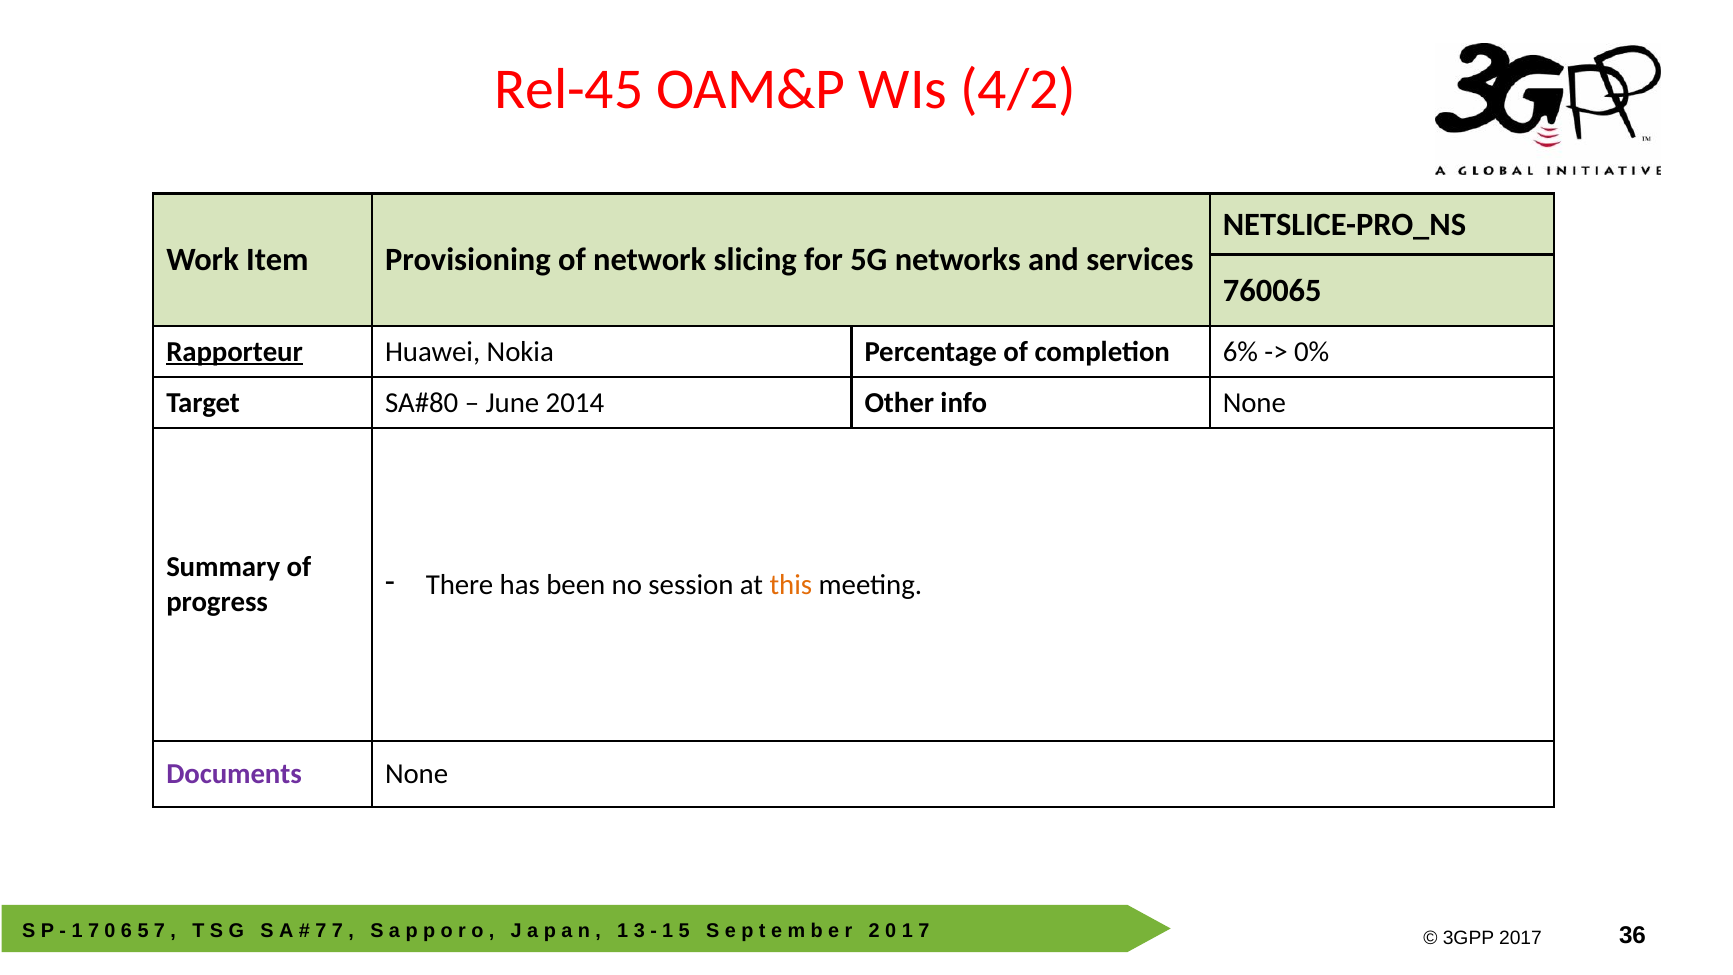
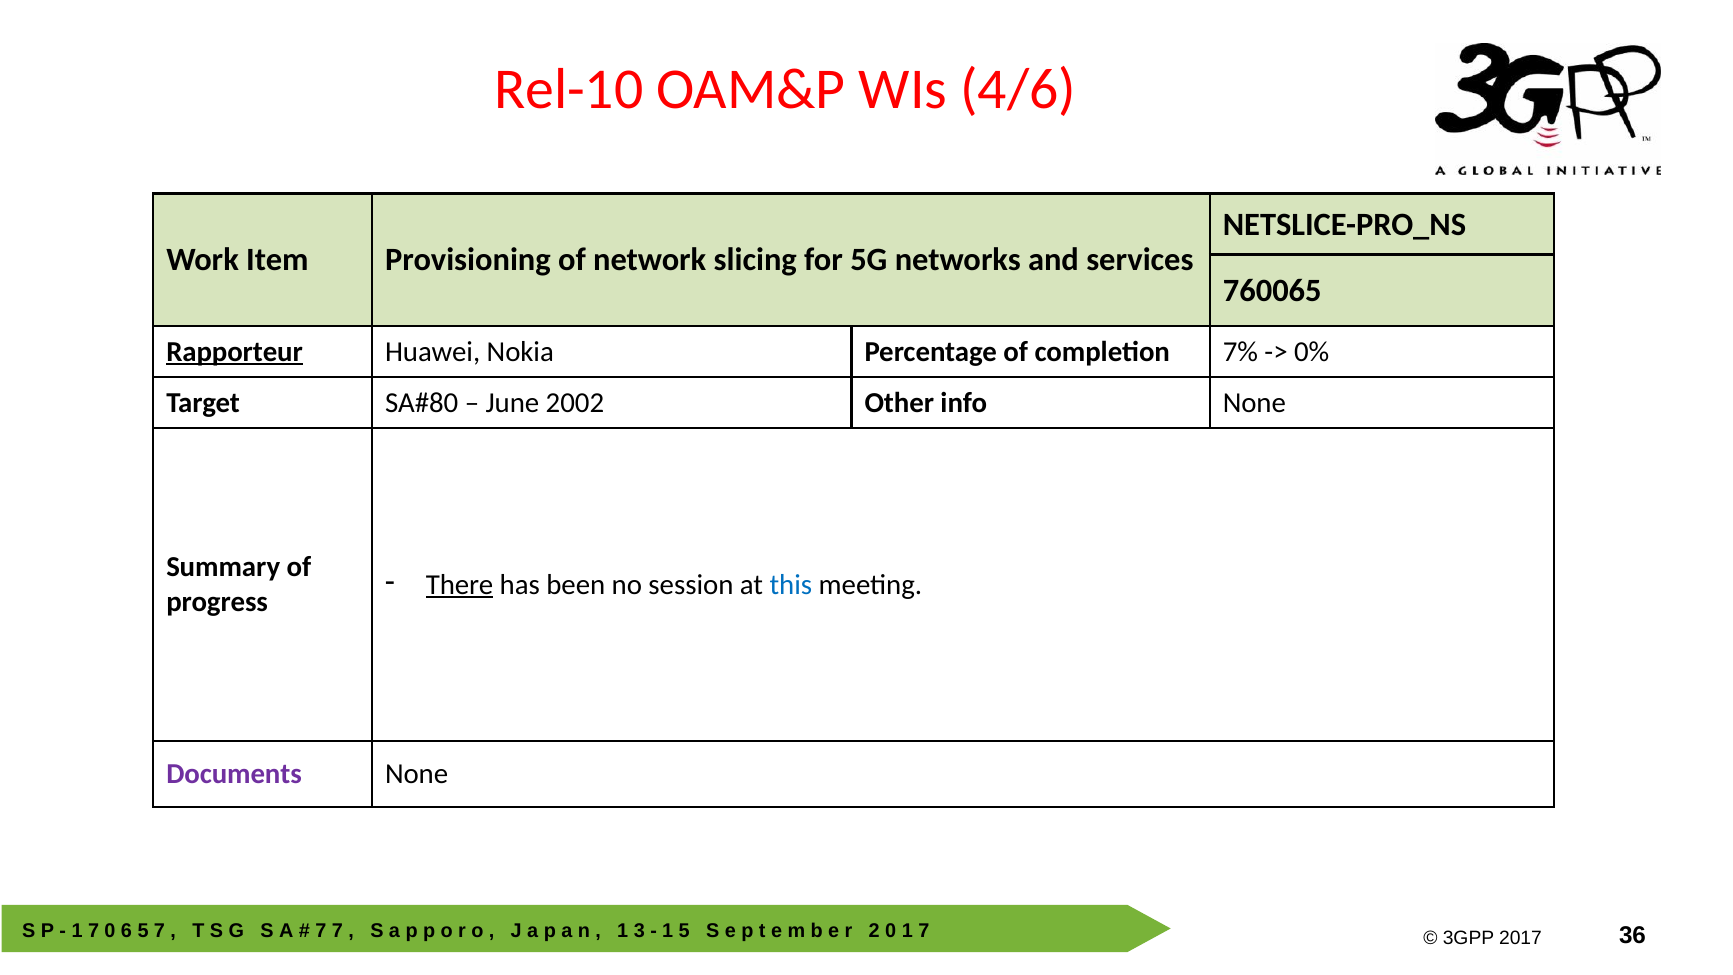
Rel-45: Rel-45 -> Rel-10 (569, 90)
4/2: 4/2 -> 4/6 (1018, 90)
6%: 6% -> 7% (1241, 352)
2014: 2014 -> 2002 (575, 403)
There underline: none -> present (460, 585)
this colour: orange -> blue (791, 585)
